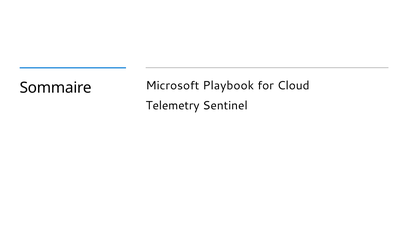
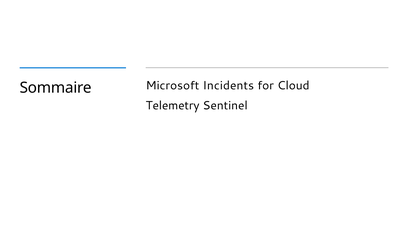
Playbook: Playbook -> Incidents (228, 85)
